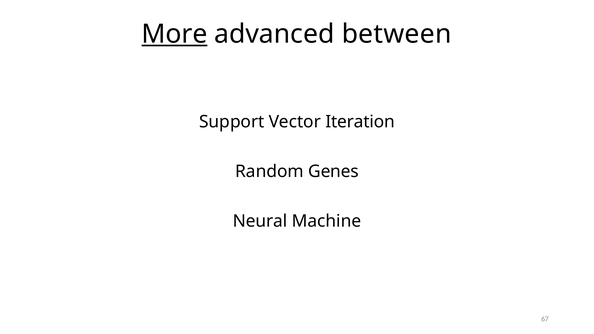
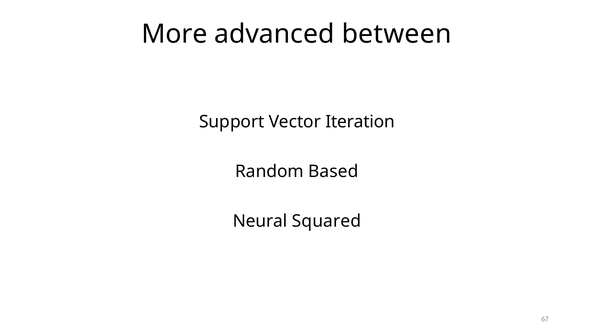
More underline: present -> none (175, 34)
Genes: Genes -> Based (333, 172)
Machine: Machine -> Squared (326, 221)
